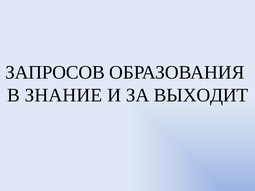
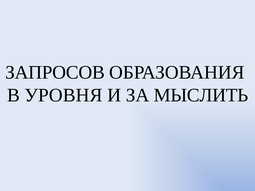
ЗНАНИЕ: ЗНАНИЕ -> УРОВНЯ (63, 95)
ВЫХОДИТ: ВЫХОДИТ -> МЫСЛИТЬ (201, 95)
